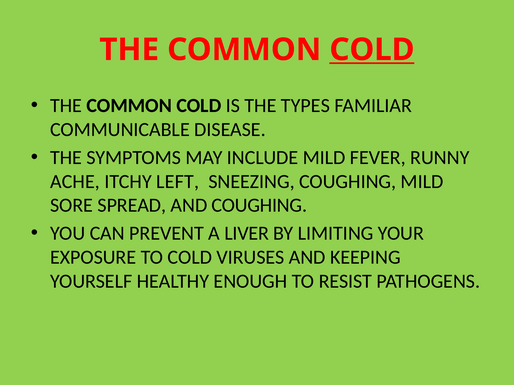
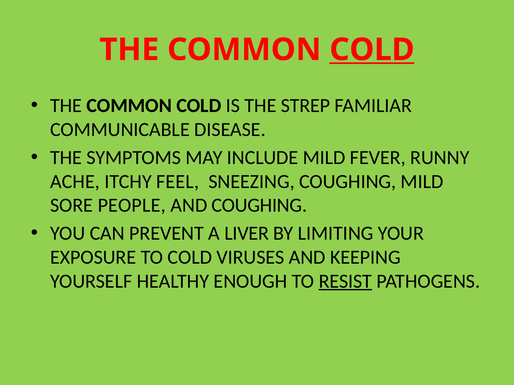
TYPES: TYPES -> STREP (306, 106)
LEFT: LEFT -> FEEL (178, 182)
SPREAD: SPREAD -> PEOPLE (132, 206)
RESIST underline: none -> present (345, 281)
